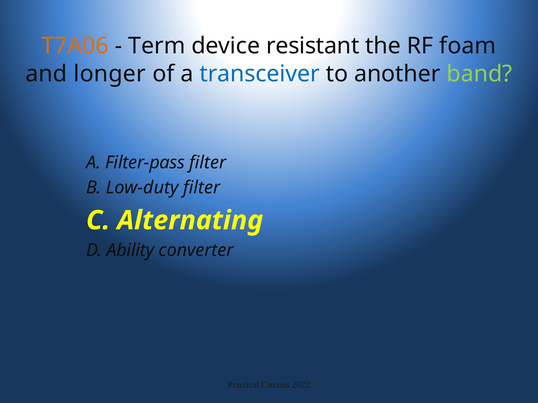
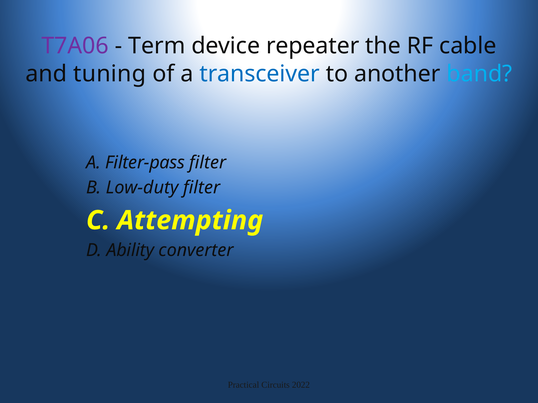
T7A06 colour: orange -> purple (75, 46)
resistant: resistant -> repeater (313, 46)
foam: foam -> cable (468, 46)
longer: longer -> tuning (110, 74)
band colour: light green -> light blue (479, 74)
Alternating: Alternating -> Attempting (190, 221)
